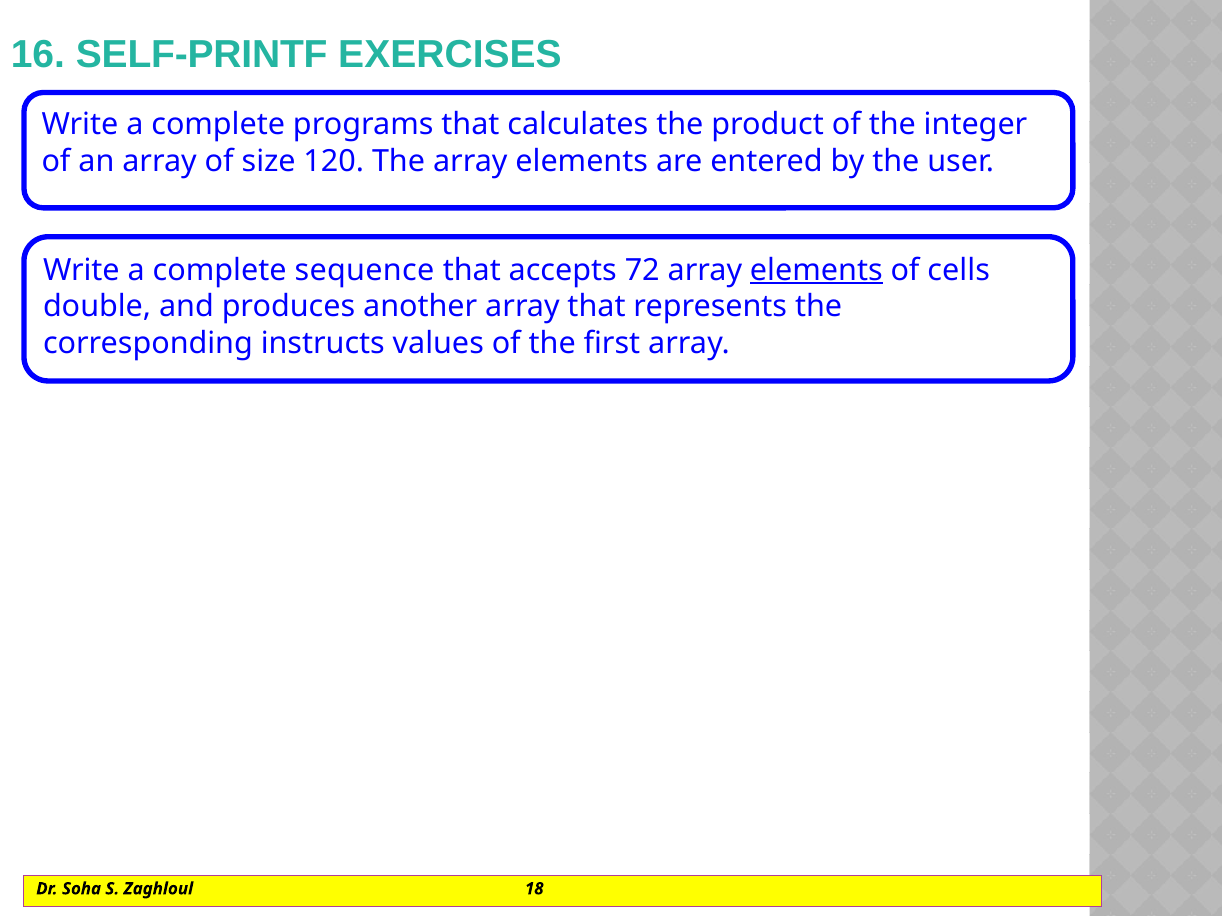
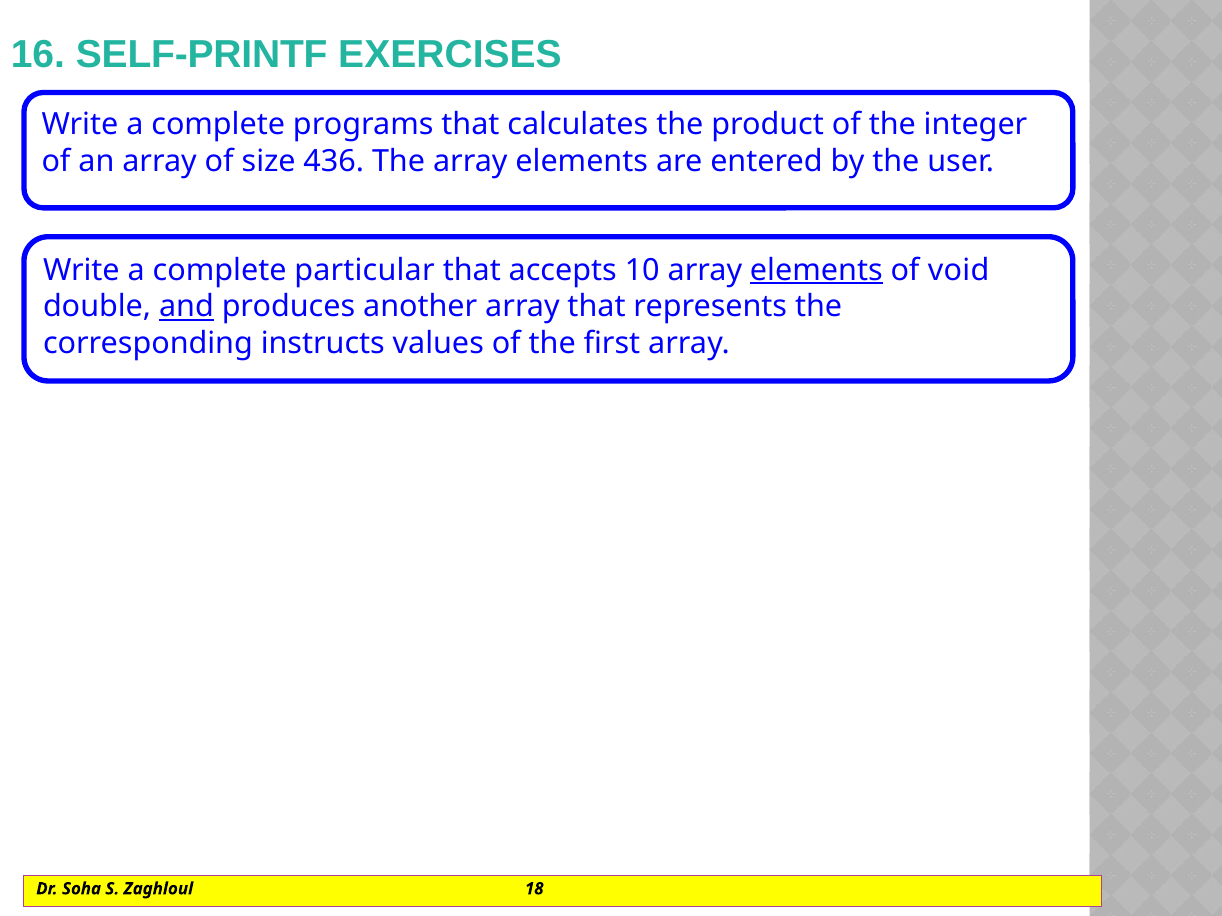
120: 120 -> 436 (334, 161)
sequence: sequence -> particular (365, 270)
72: 72 -> 10 (642, 270)
cells: cells -> void (959, 270)
and underline: none -> present (186, 307)
